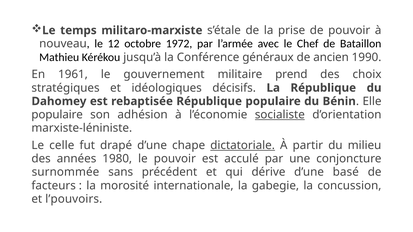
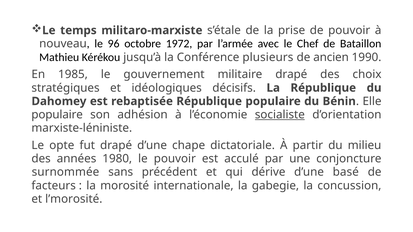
12: 12 -> 96 (114, 44)
généraux: généraux -> plusieurs (268, 57)
1961: 1961 -> 1985 (73, 75)
militaire prend: prend -> drapé (291, 75)
celle: celle -> opte (62, 146)
dictatoriale underline: present -> none (243, 146)
l’pouvoirs: l’pouvoirs -> l’morosité (74, 199)
